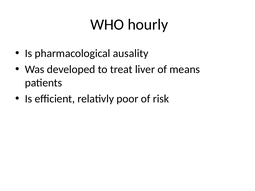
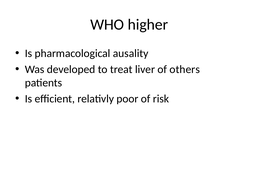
hourly: hourly -> higher (148, 25)
means: means -> others (185, 69)
